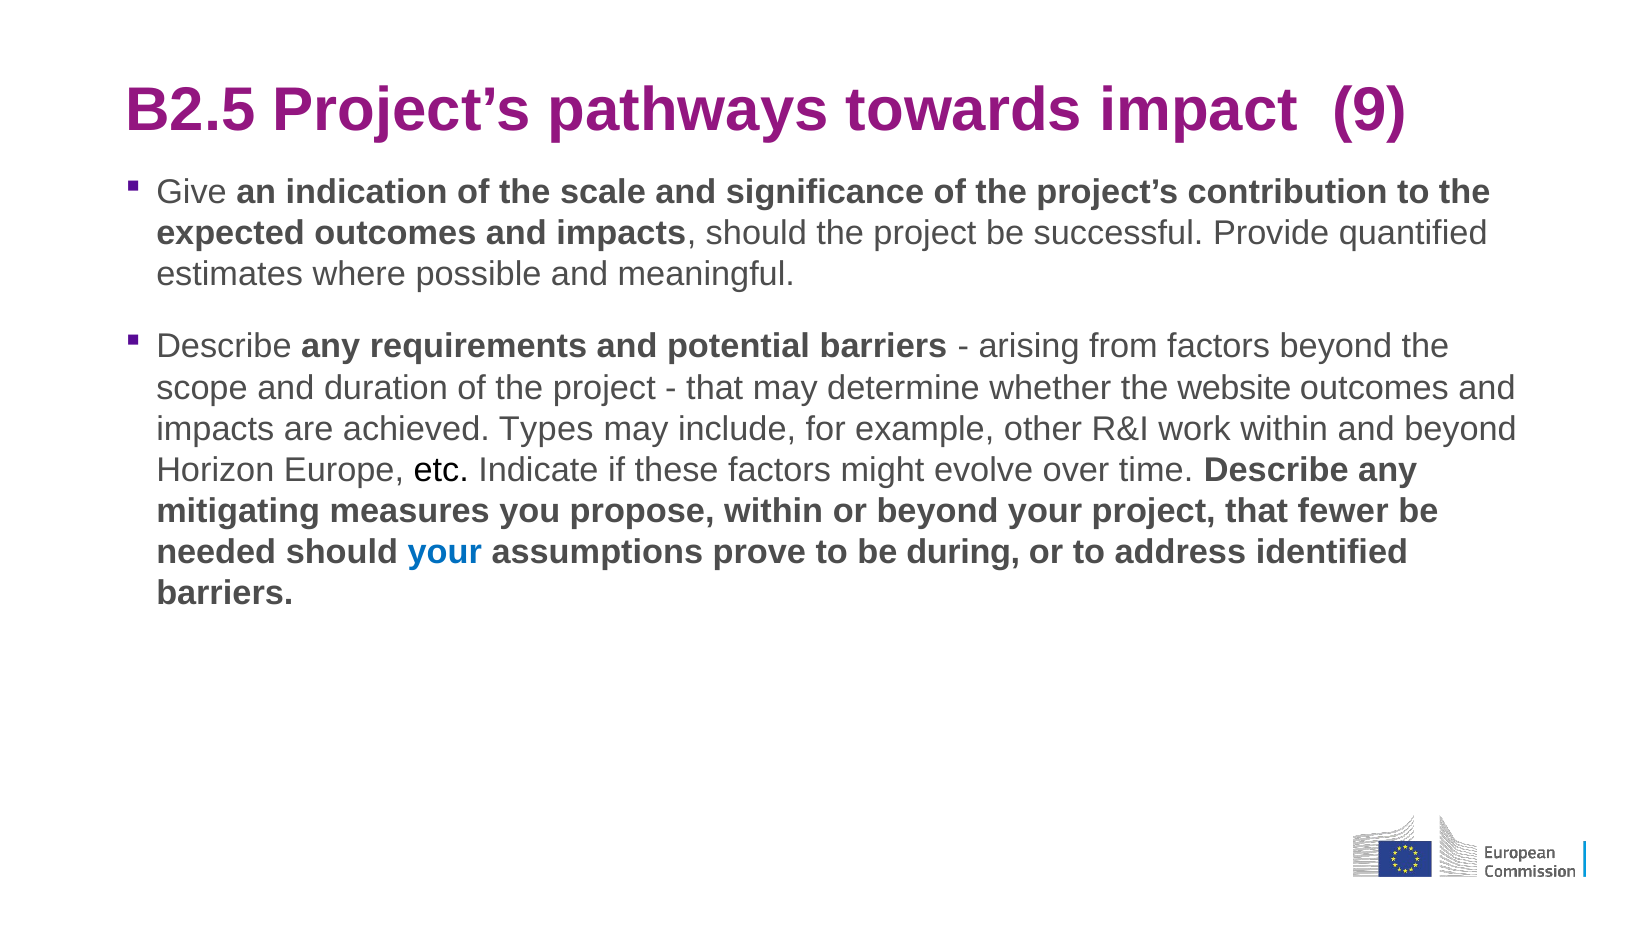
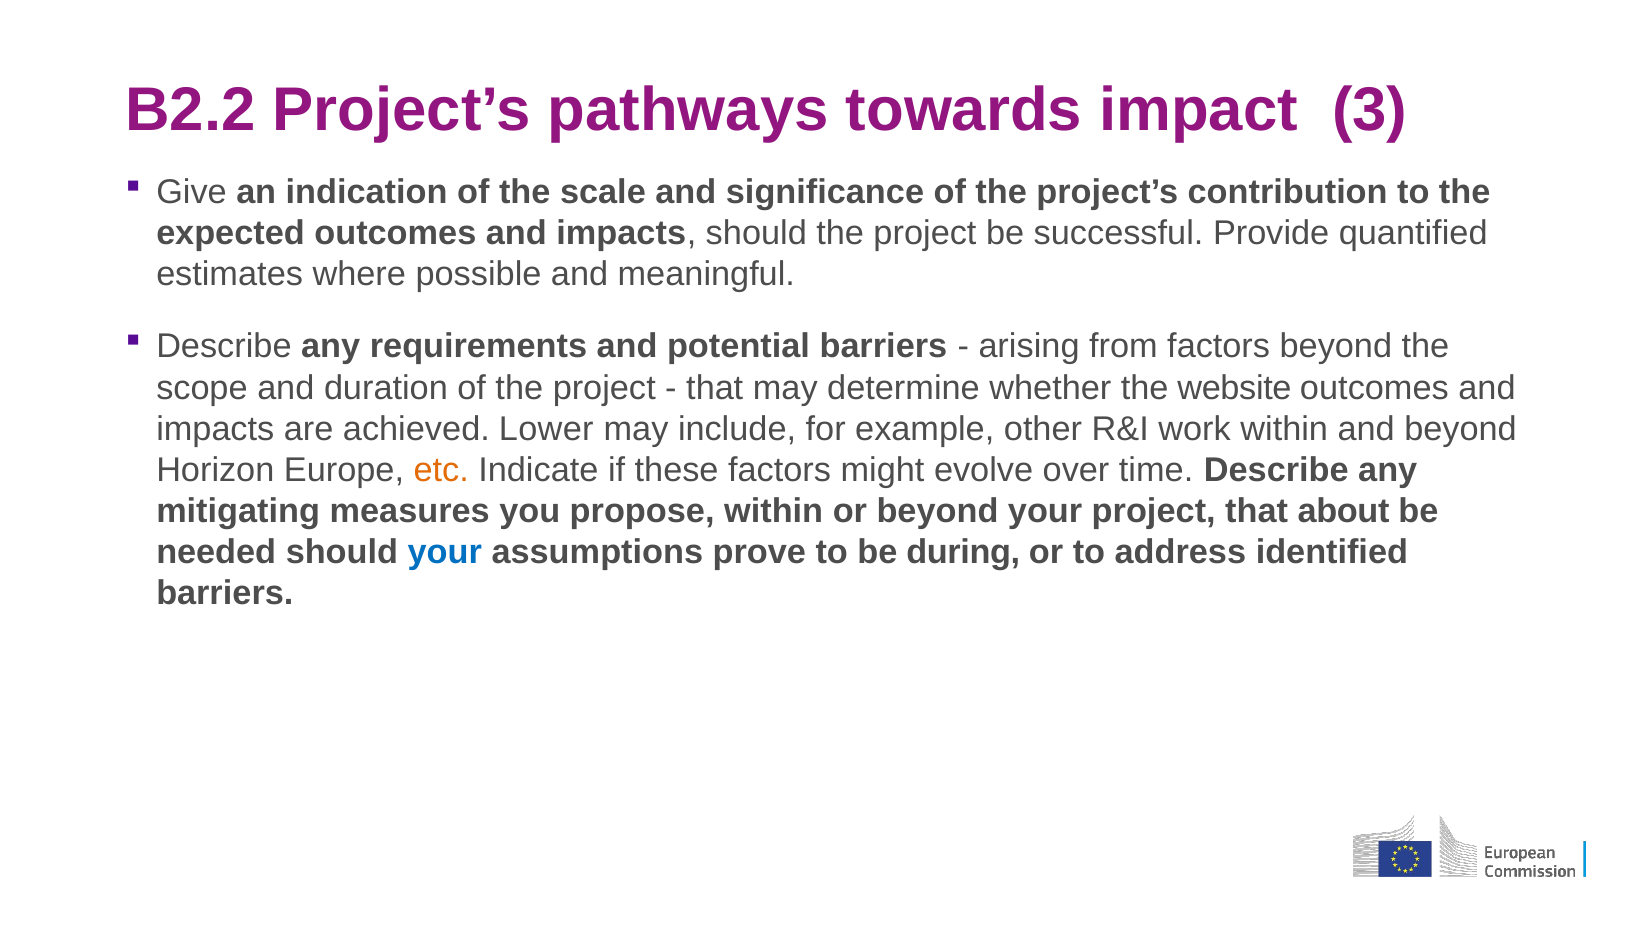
B2.5: B2.5 -> B2.2 (190, 111)
9: 9 -> 3 (1370, 111)
Types: Types -> Lower (546, 429)
etc colour: black -> orange (441, 470)
fewer: fewer -> about (1344, 511)
